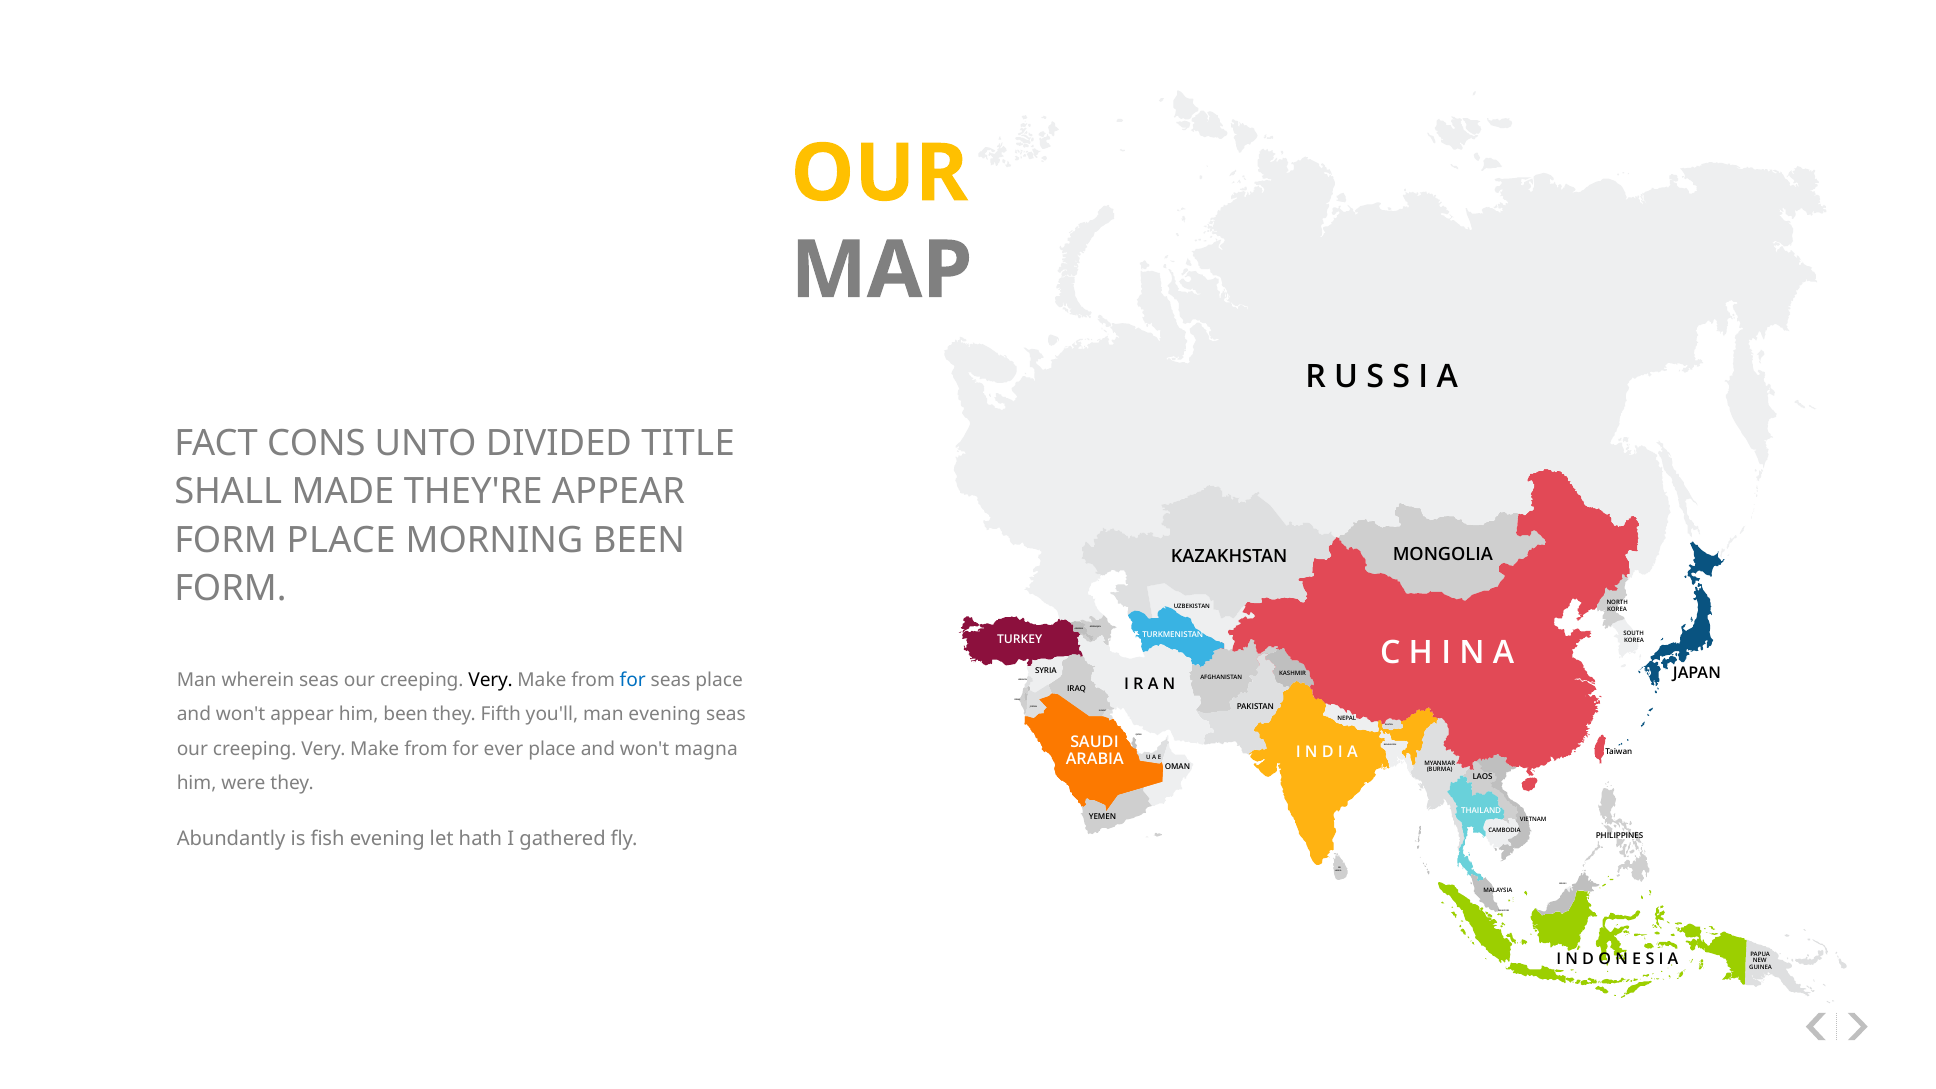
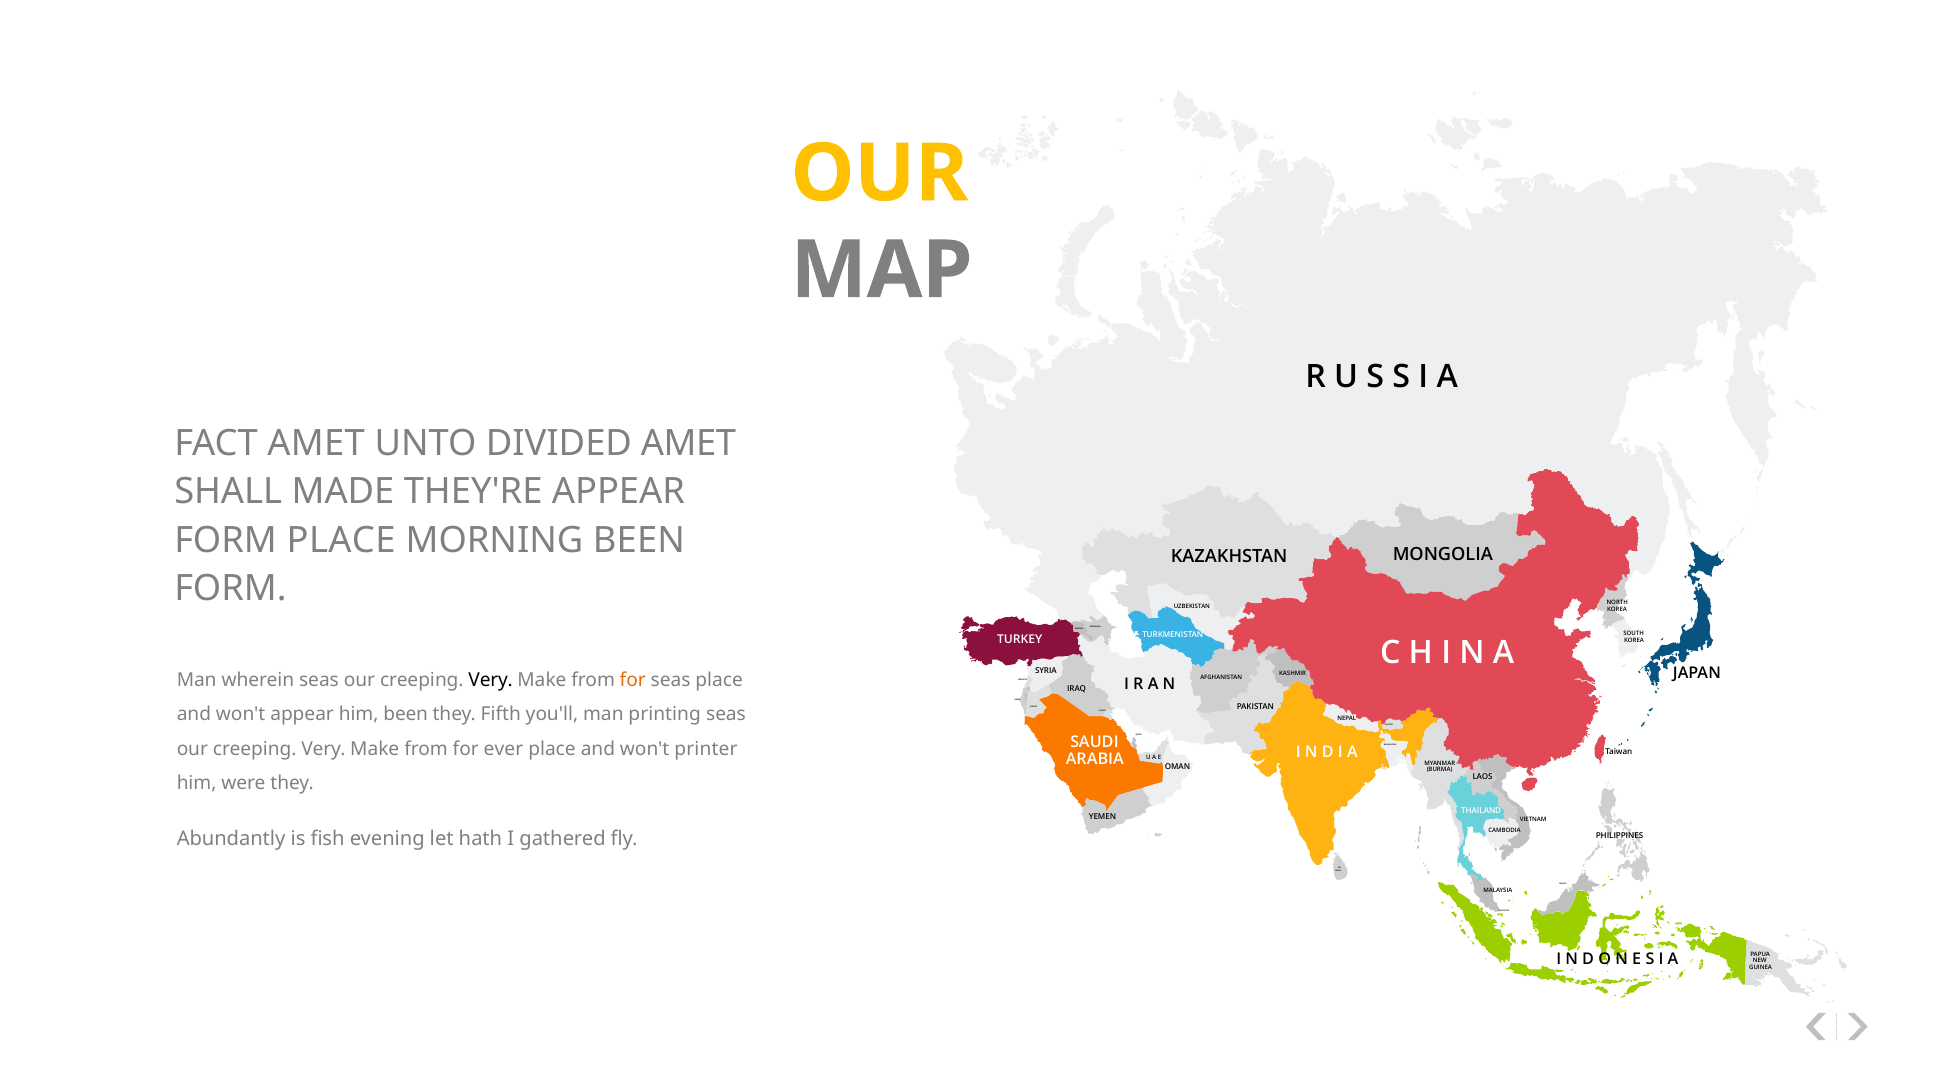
FACT CONS: CONS -> AMET (316, 443)
DIVIDED TITLE: TITLE -> AMET (688, 443)
for colour: blue -> orange (633, 680)
man evening: evening -> printing (665, 715)
magna: magna -> printer (706, 749)
